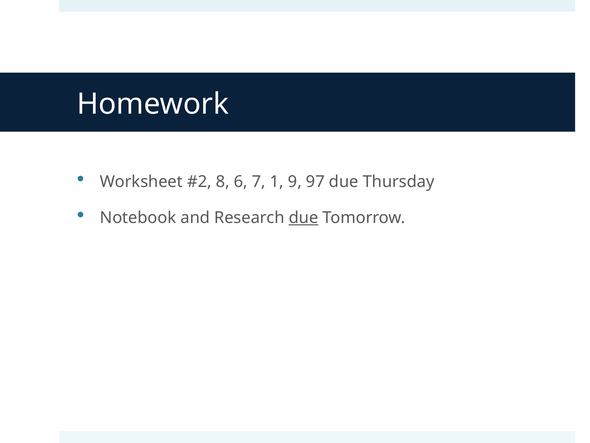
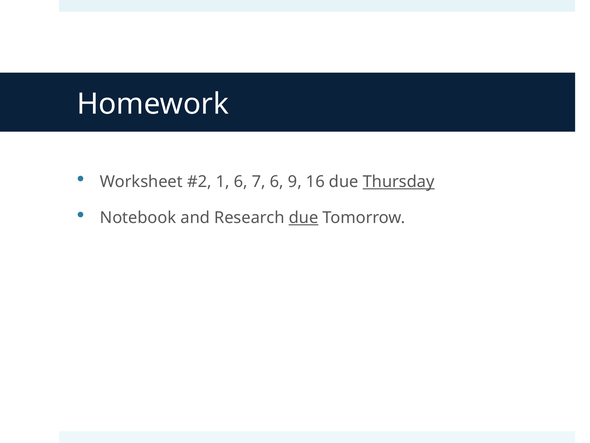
8: 8 -> 1 (223, 181)
7 1: 1 -> 6 (277, 181)
97: 97 -> 16 (315, 181)
Thursday underline: none -> present (399, 181)
